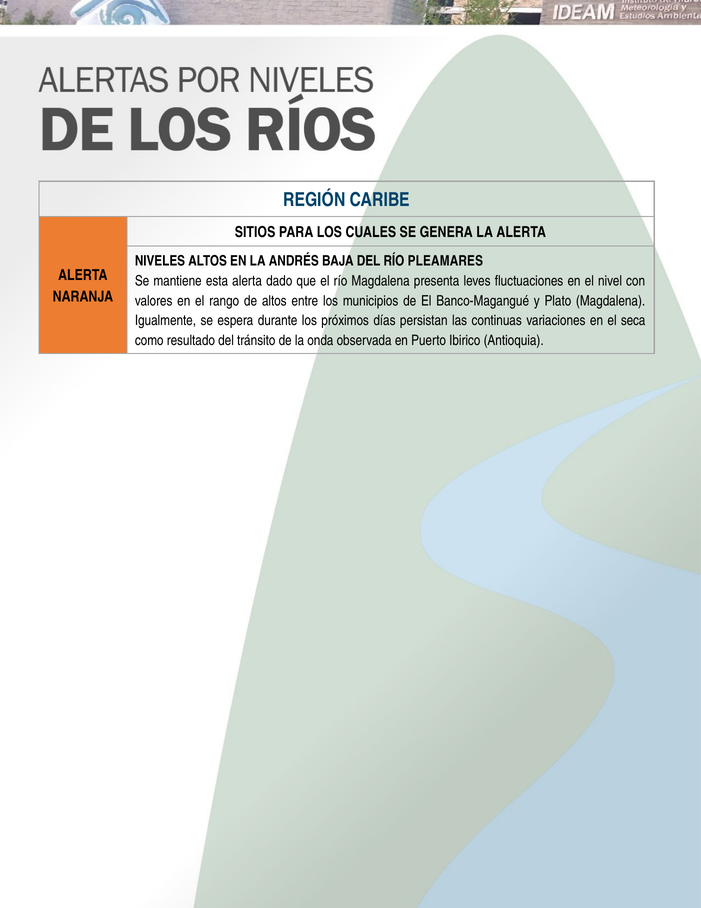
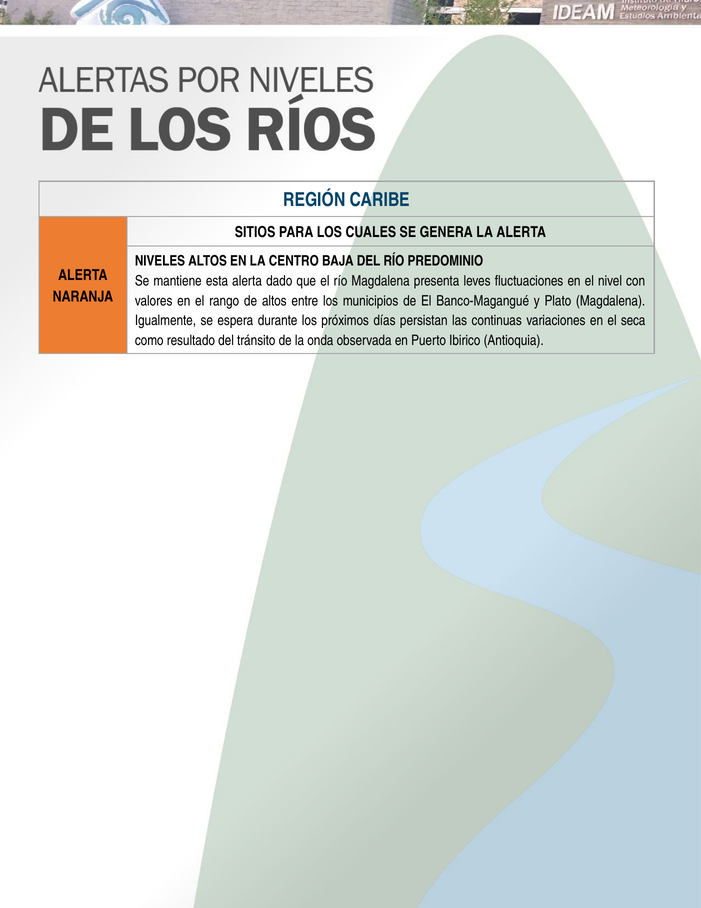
ANDRÉS: ANDRÉS -> CENTRO (294, 261)
PLEAMARES: PLEAMARES -> PREDOMINIO (445, 261)
